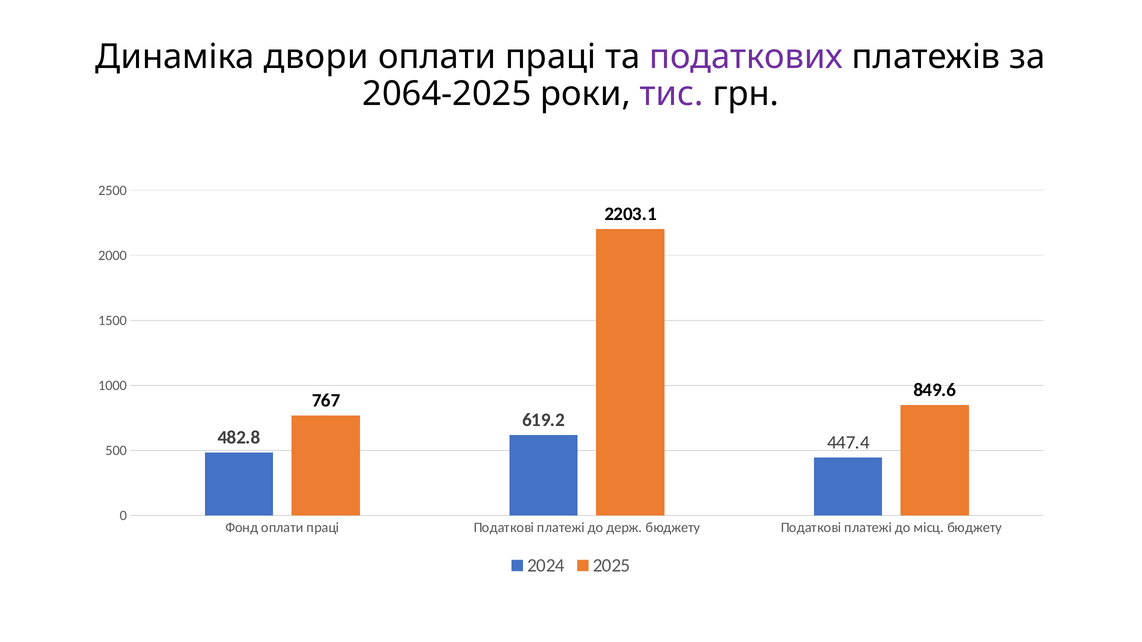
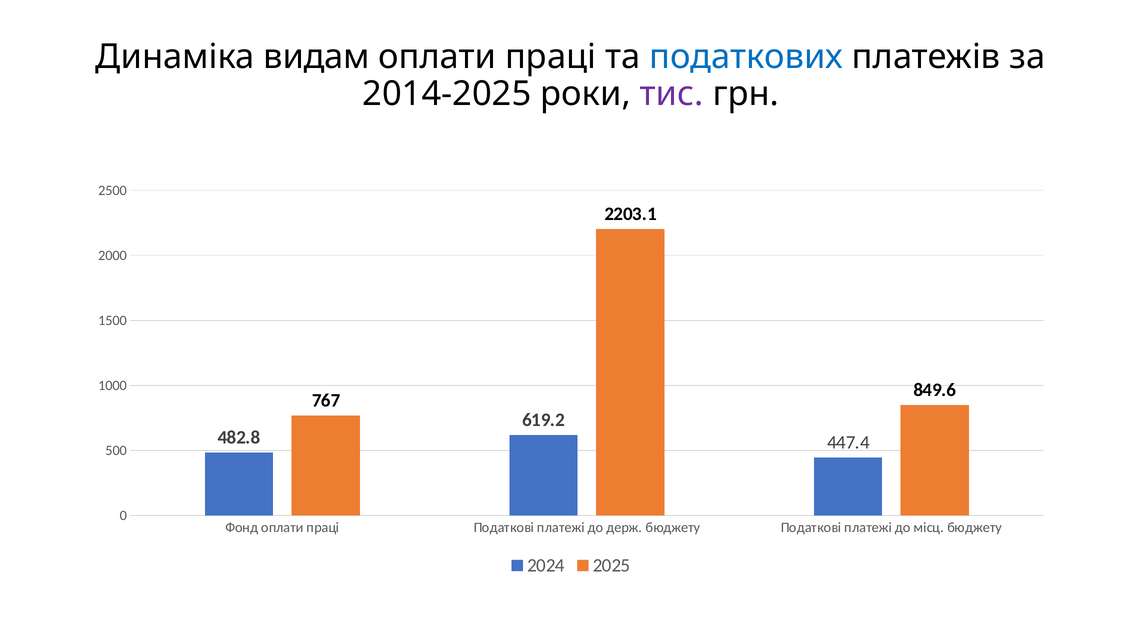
двори: двори -> видам (317, 57)
податкових colour: purple -> blue (746, 57)
2064-2025: 2064-2025 -> 2014-2025 (447, 94)
